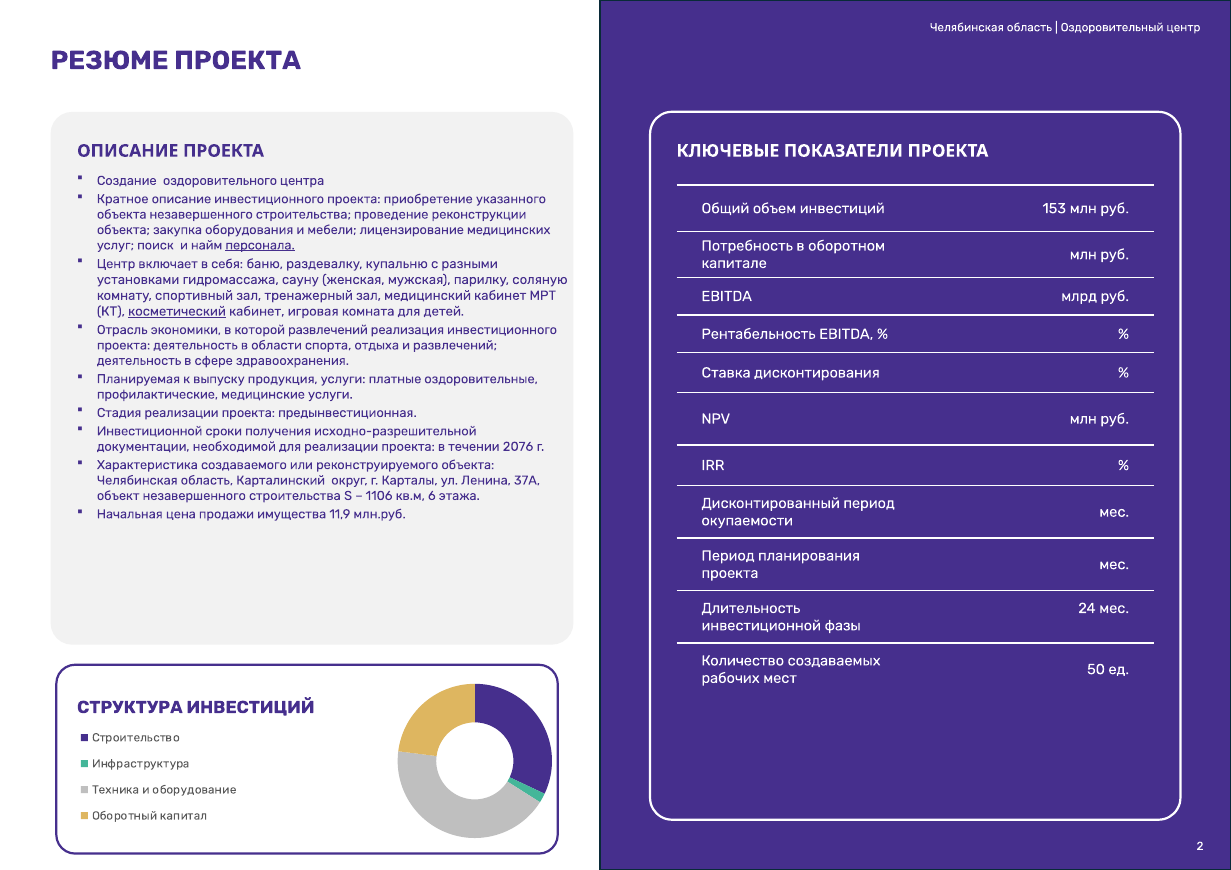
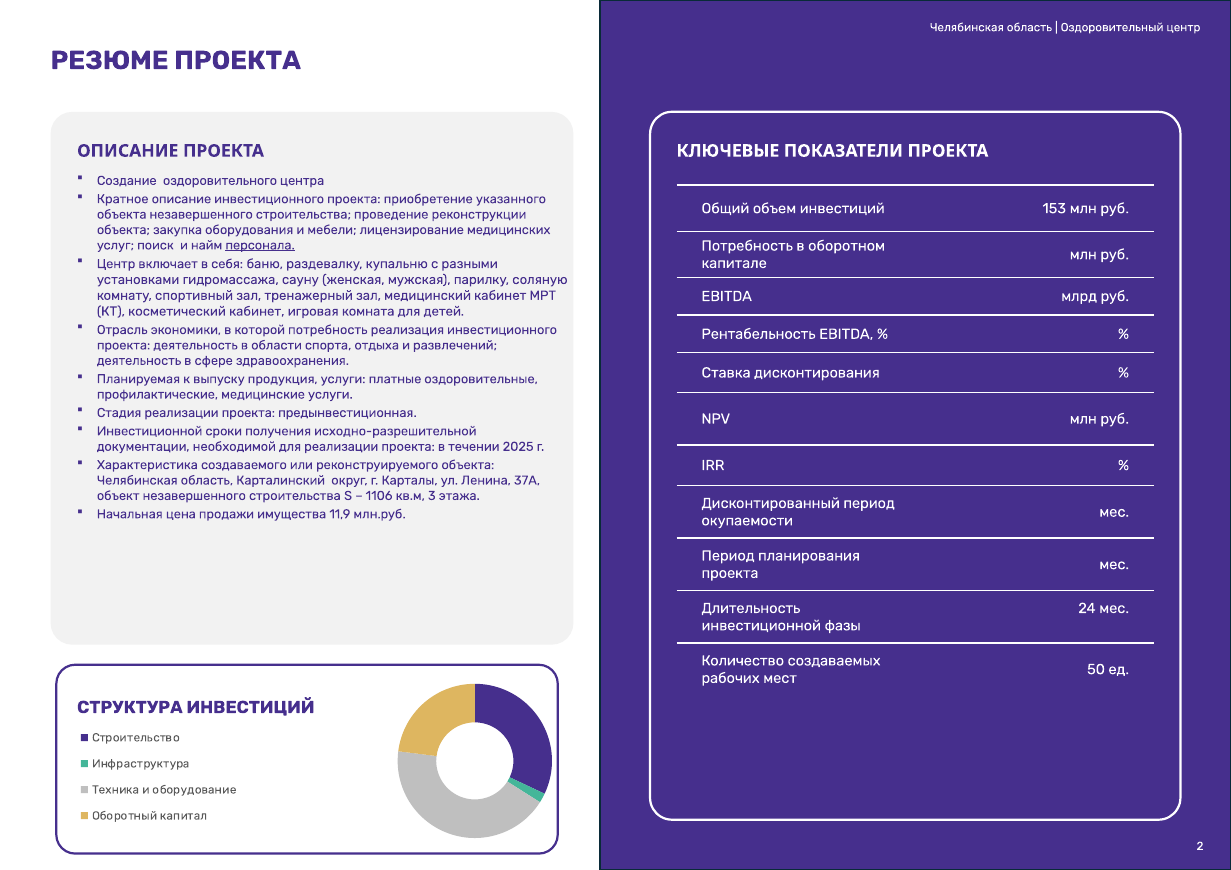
косметический underline: present -> none (177, 311)
которой развлечений: развлечений -> потребность (328, 330)
2076: 2076 -> 2025 (518, 447)
6: 6 -> 3 (432, 496)
